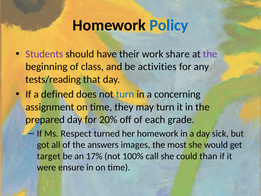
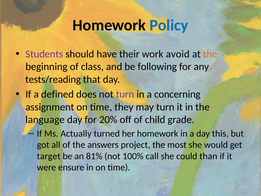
share: share -> avoid (178, 54)
the colour: purple -> orange (210, 54)
activities: activities -> following (157, 67)
turn colour: blue -> purple (125, 94)
prepared: prepared -> language (45, 119)
each: each -> child (155, 119)
Respect: Respect -> Actually (76, 133)
sick: sick -> this (220, 133)
images: images -> project (136, 145)
17%: 17% -> 81% (94, 156)
